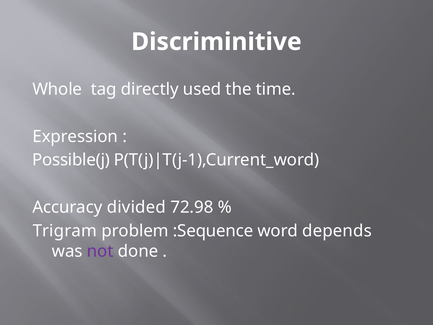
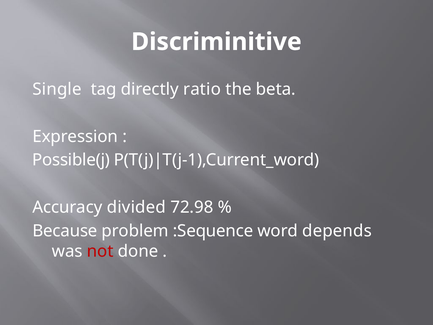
Whole: Whole -> Single (57, 89)
used: used -> ratio (202, 89)
time: time -> beta (276, 89)
Trigram: Trigram -> Because (65, 231)
not colour: purple -> red (100, 251)
